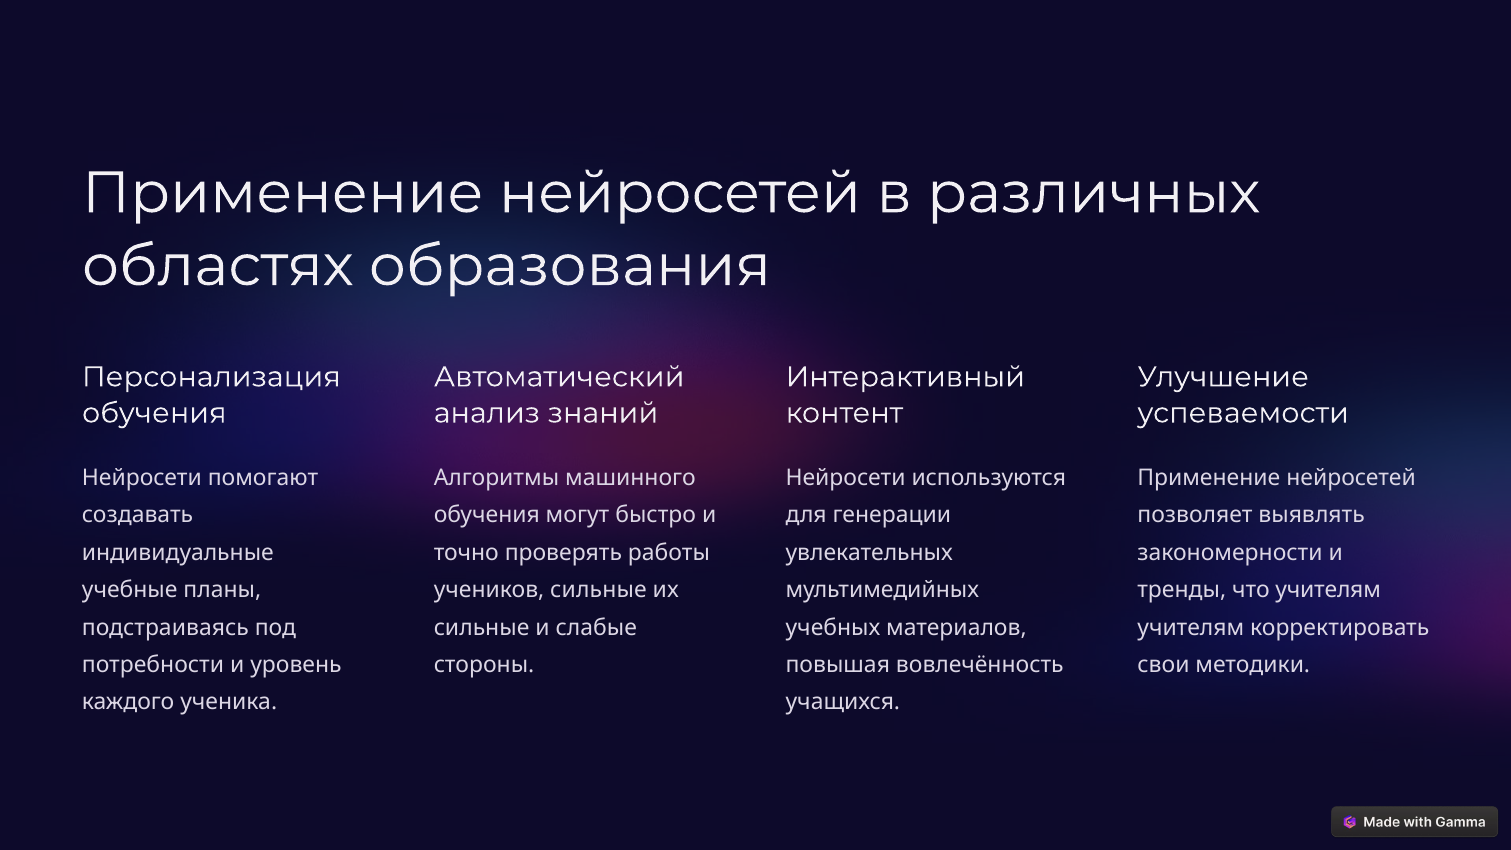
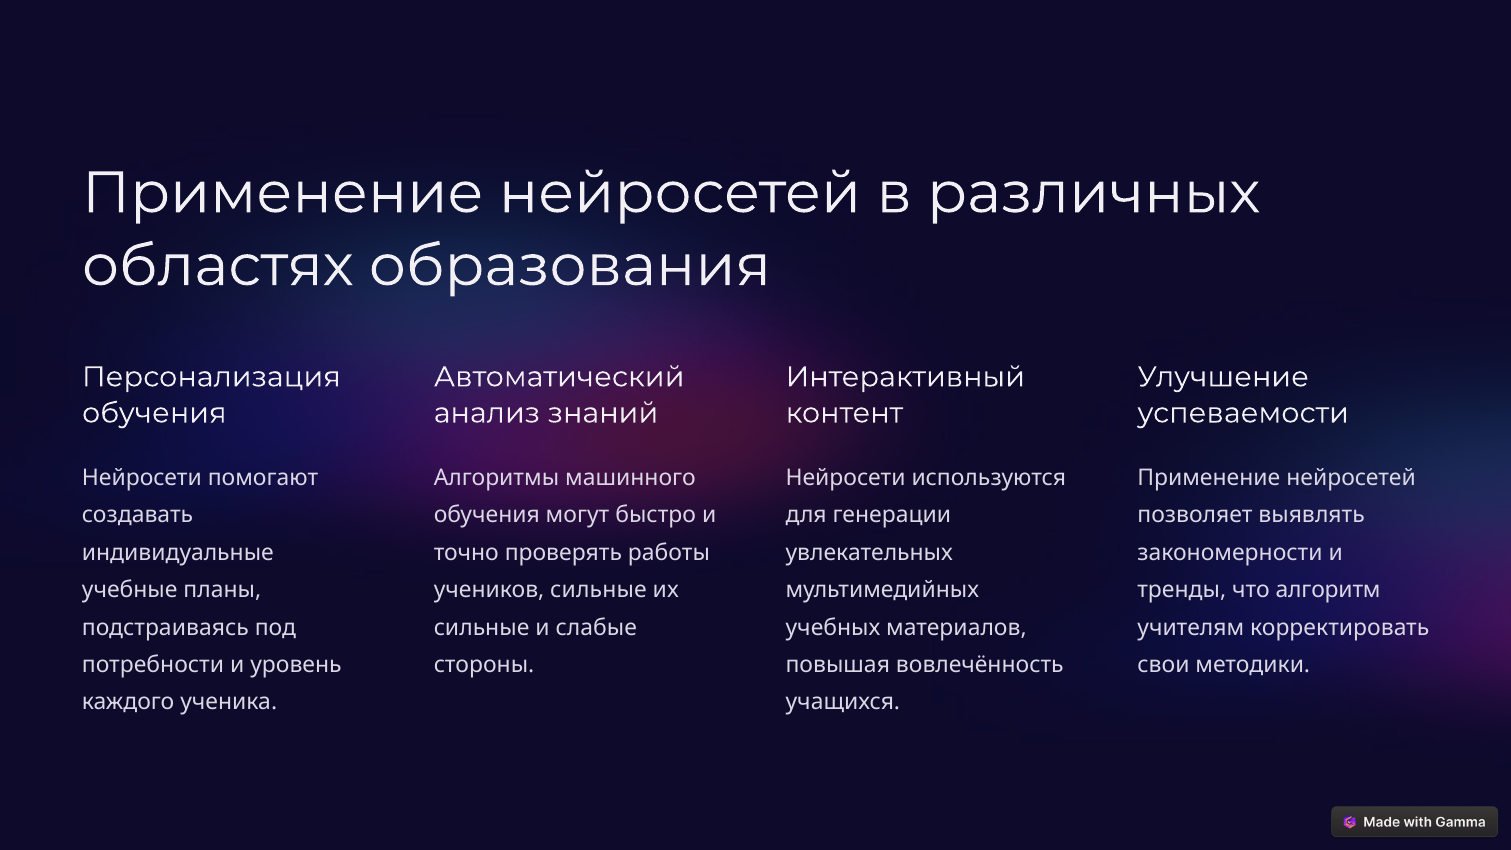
что учителям: учителям -> алгоритм (1328, 590)
